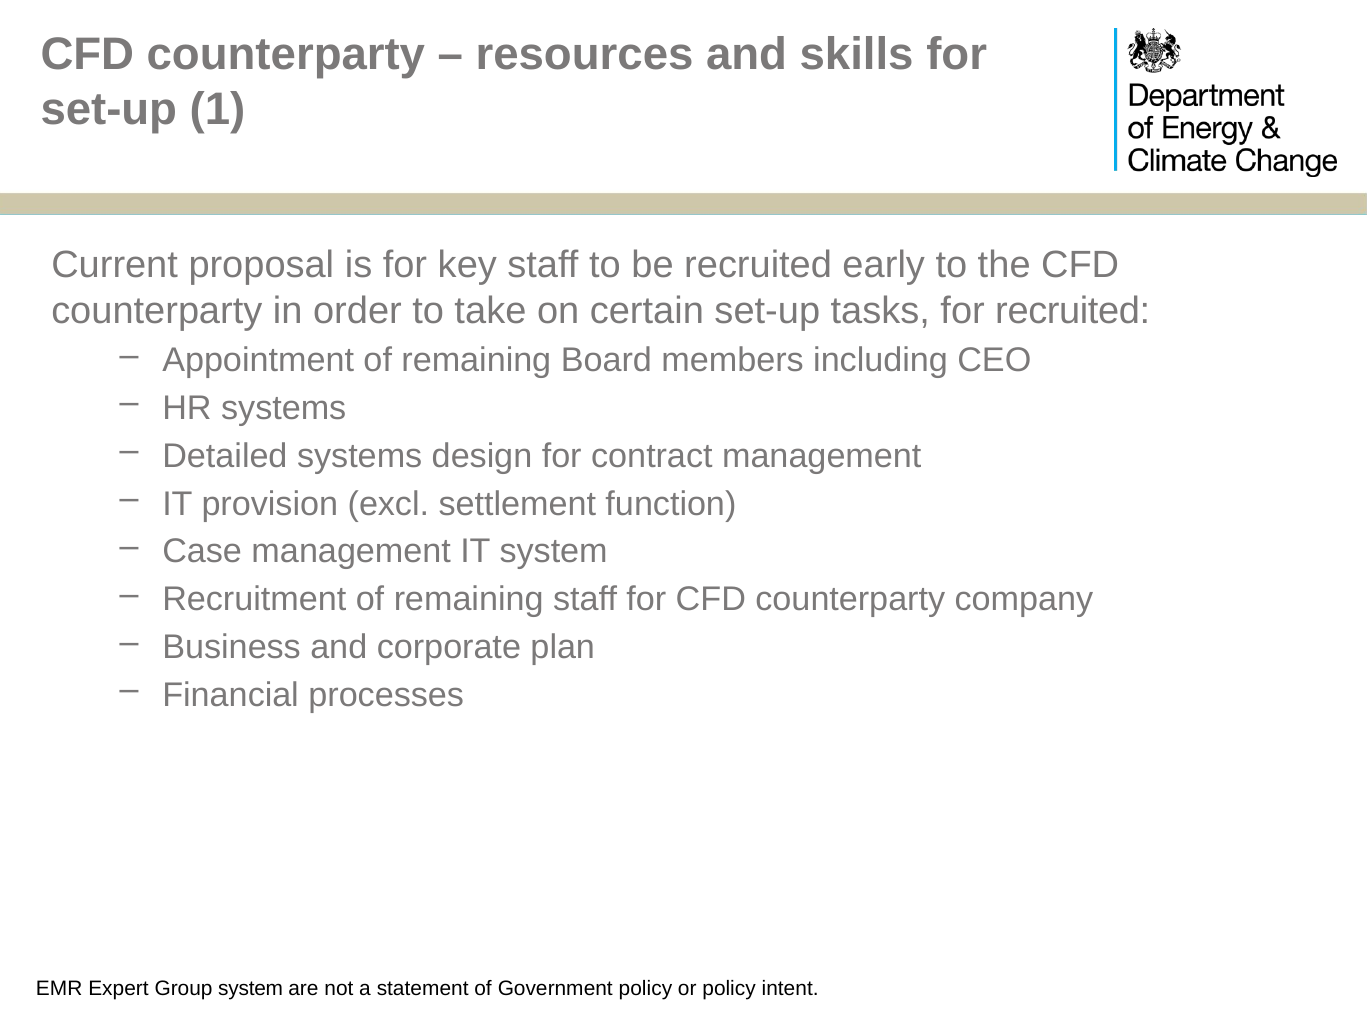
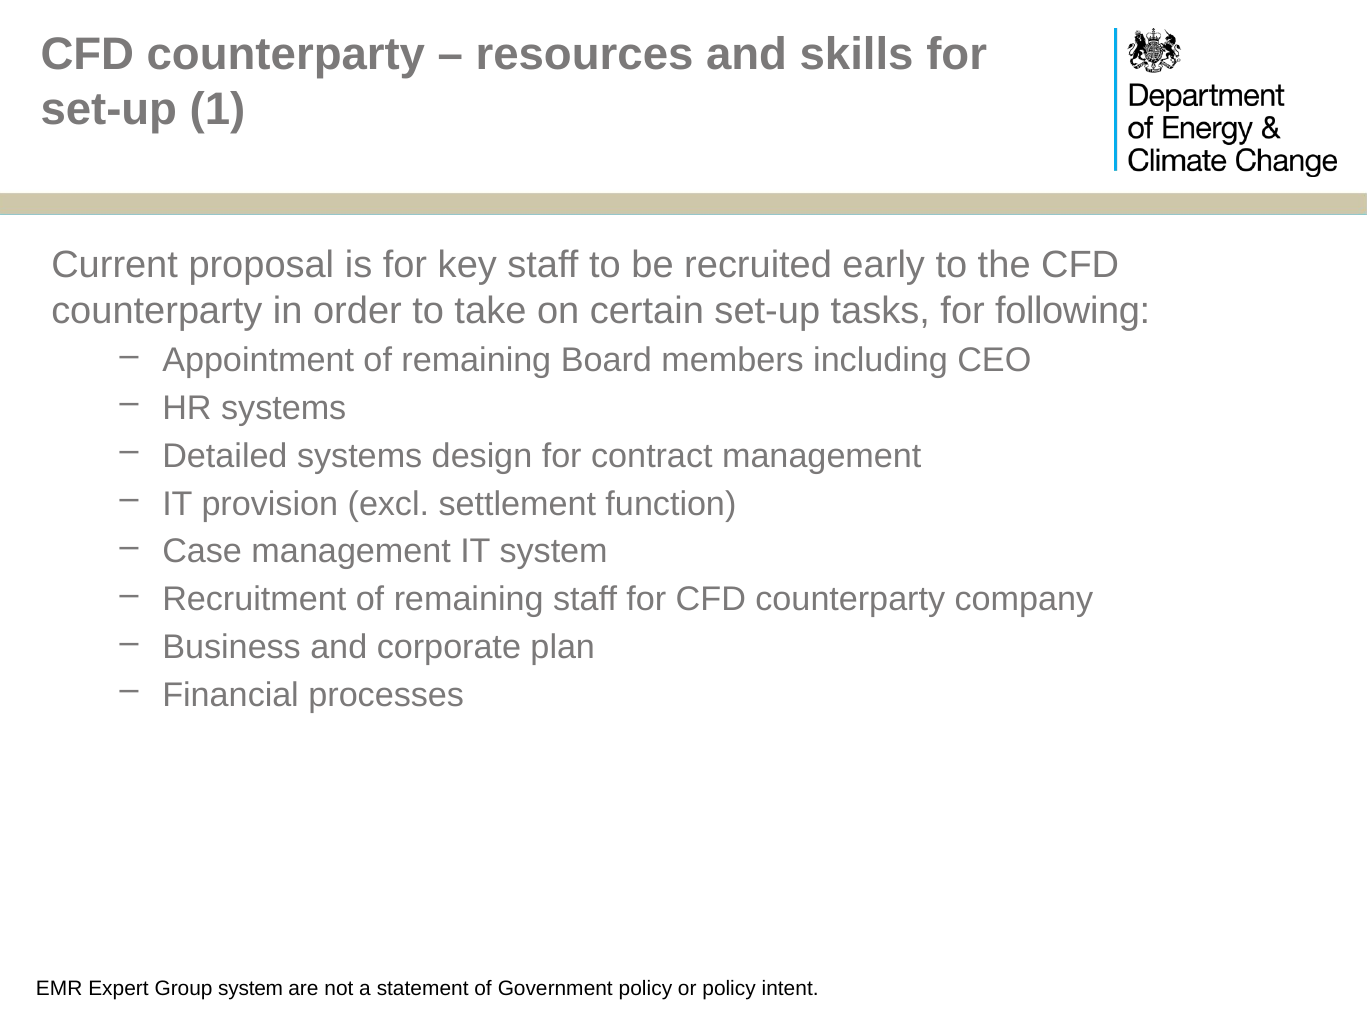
for recruited: recruited -> following (1073, 311)
